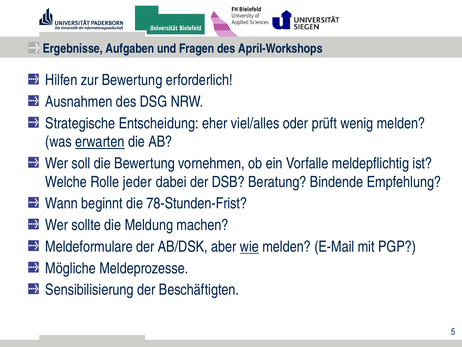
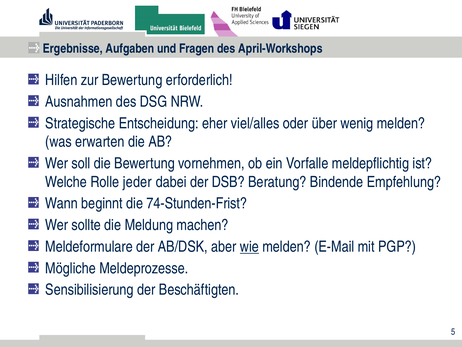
prüft: prüft -> über (324, 123)
erwarten underline: present -> none (100, 142)
78-Stunden-Frist: 78-Stunden-Frist -> 74-Stunden-Frist (197, 203)
